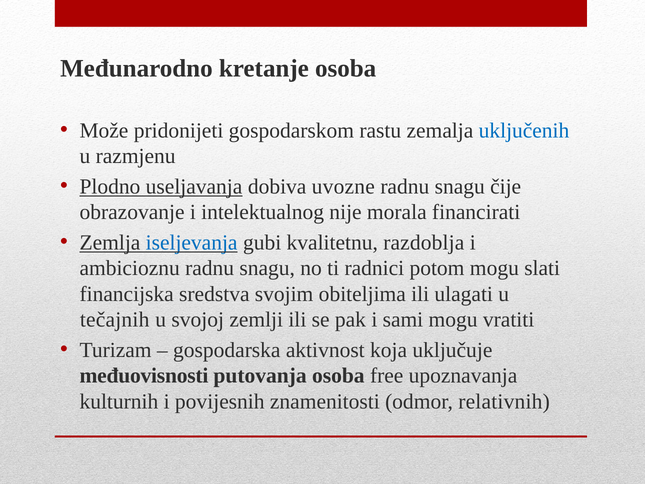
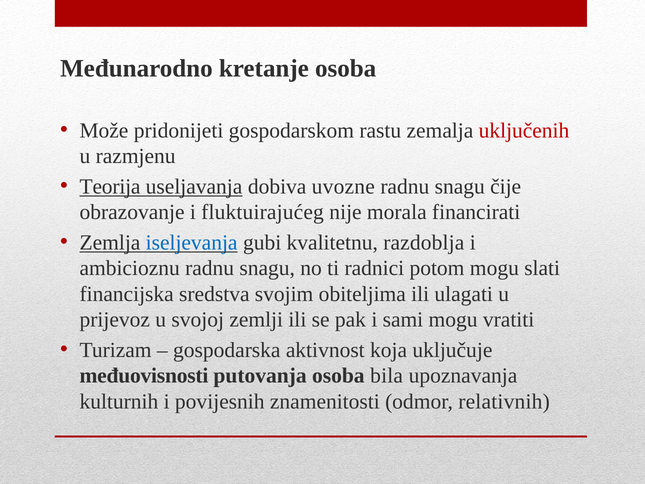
uključenih colour: blue -> red (524, 131)
Plodno: Plodno -> Teorija (110, 186)
intelektualnog: intelektualnog -> fluktuirajućeg (263, 212)
tečajnih: tečajnih -> prijevoz (115, 320)
free: free -> bila (387, 376)
